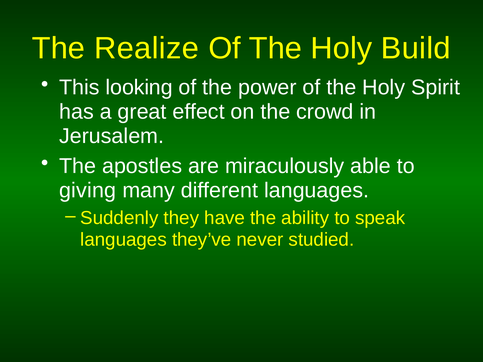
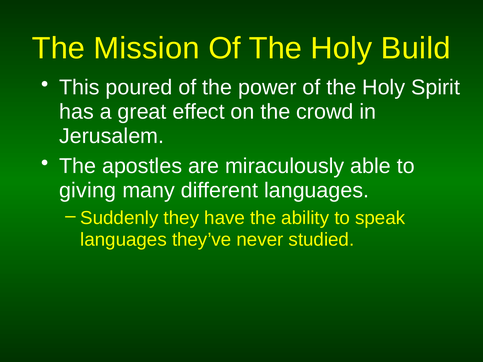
Realize: Realize -> Mission (147, 48)
looking: looking -> poured (139, 87)
